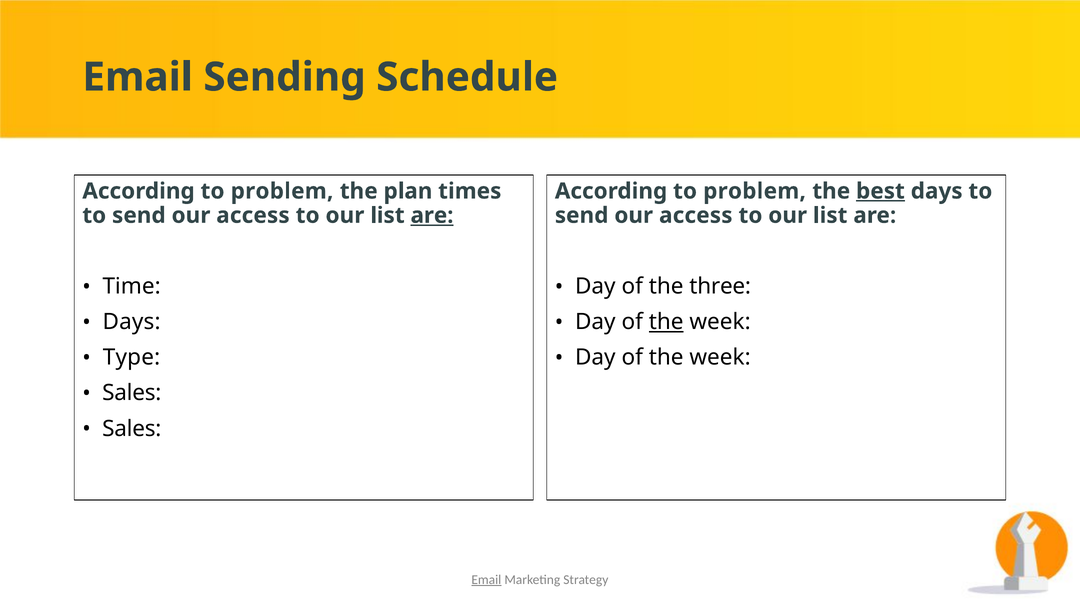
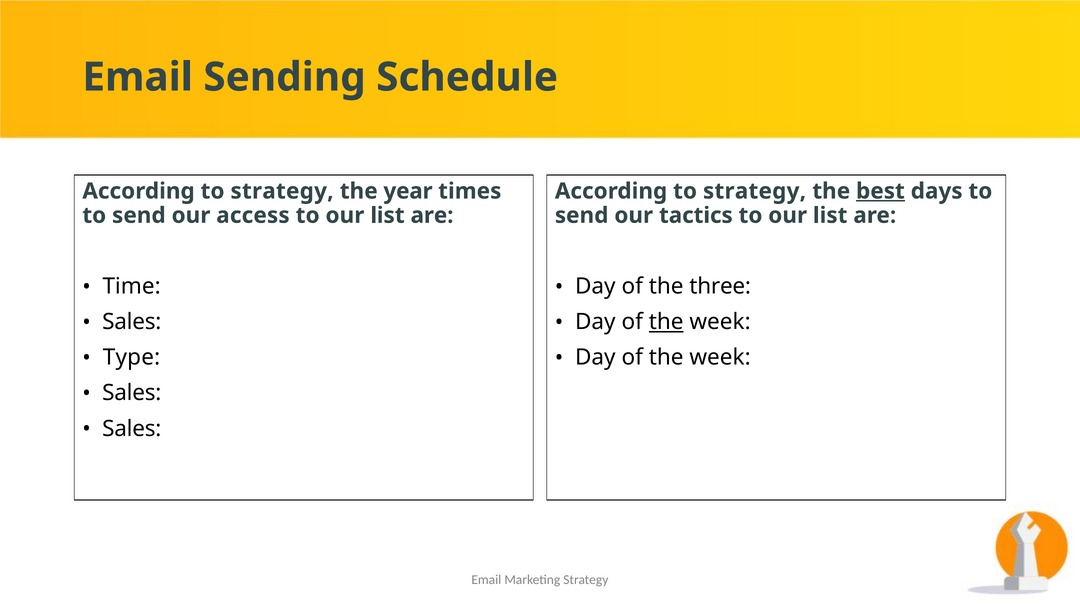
problem: problem -> strategy (282, 191)
plan: plan -> year (408, 191)
problem: problem -> strategy (755, 191)
are underline: present -> none (432, 216)
access: access -> tactics (696, 216)
Days: Days -> Sales (132, 322)
Email underline: present -> none (486, 580)
